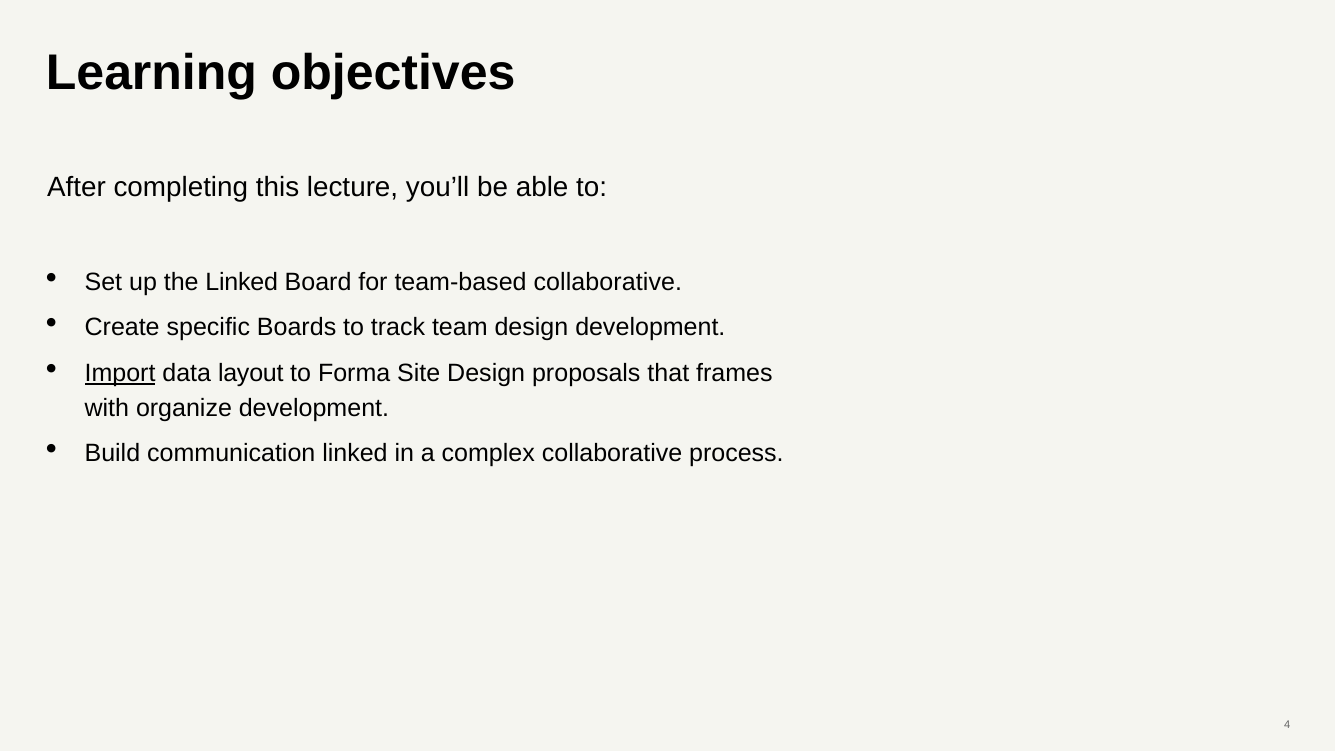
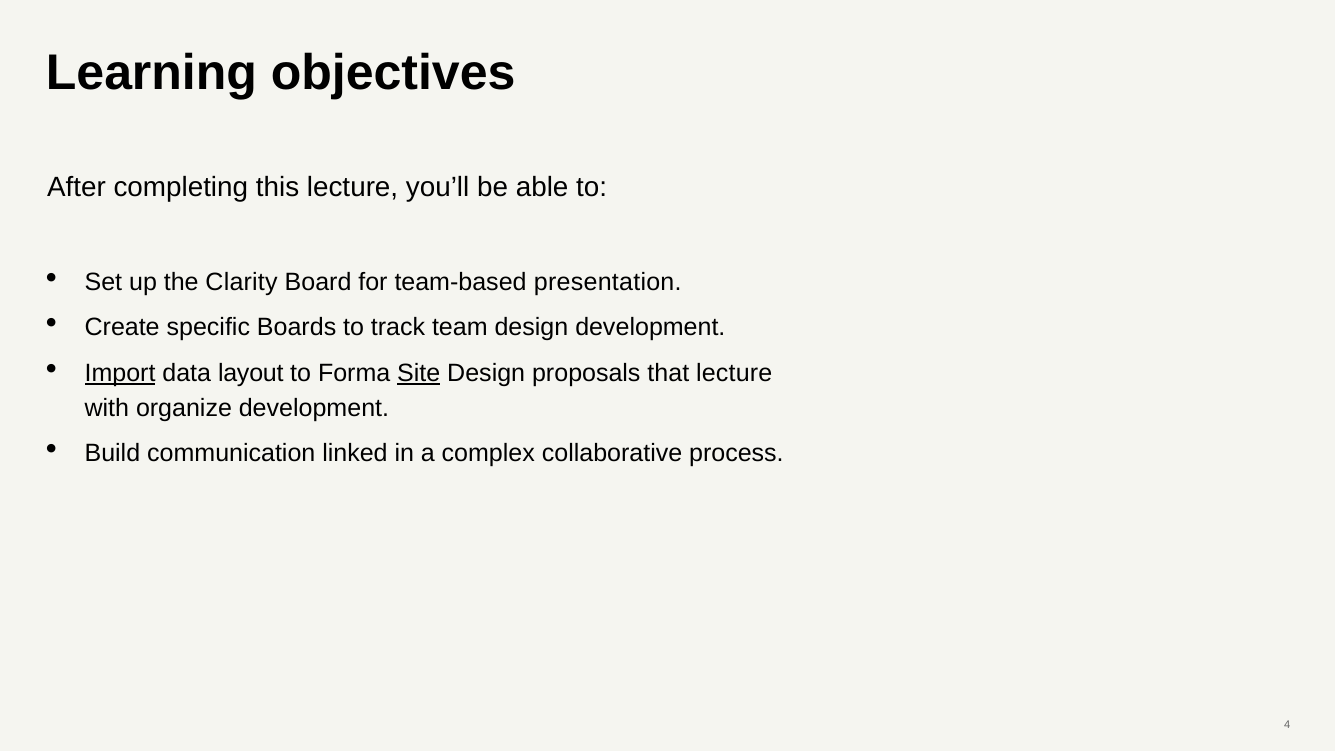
the Linked: Linked -> Clarity (242, 282)
team-based collaborative: collaborative -> presentation (608, 282)
Site underline: none -> present (419, 373)
that frames: frames -> lecture (734, 373)
